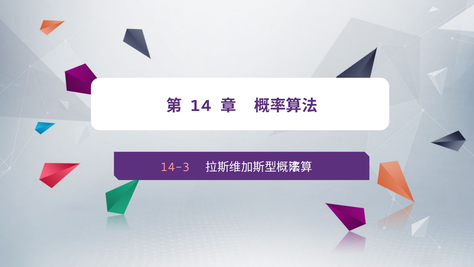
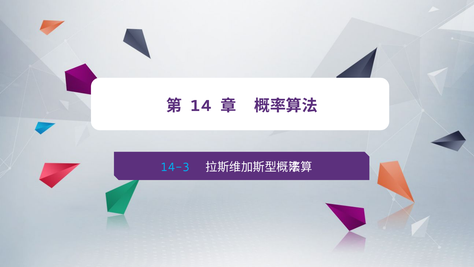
14-3 colour: pink -> light blue (175, 167)
